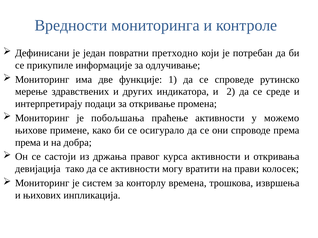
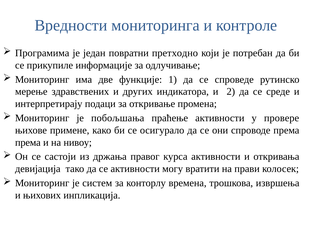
Дефинисани: Дефинисани -> Програмима (42, 53)
можемо: можемо -> провере (282, 118)
добра: добра -> нивоу (78, 143)
